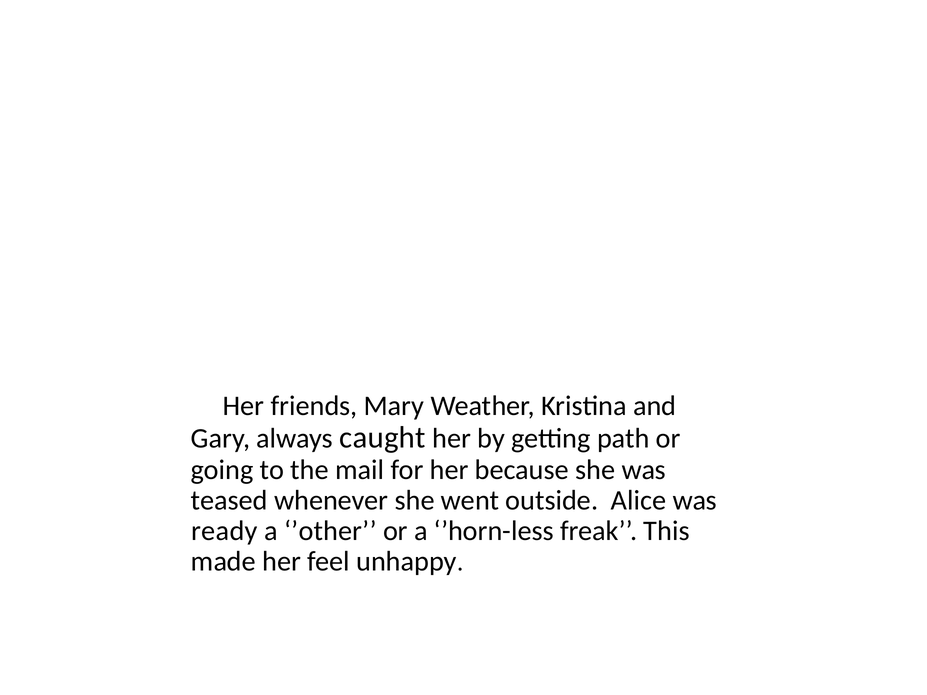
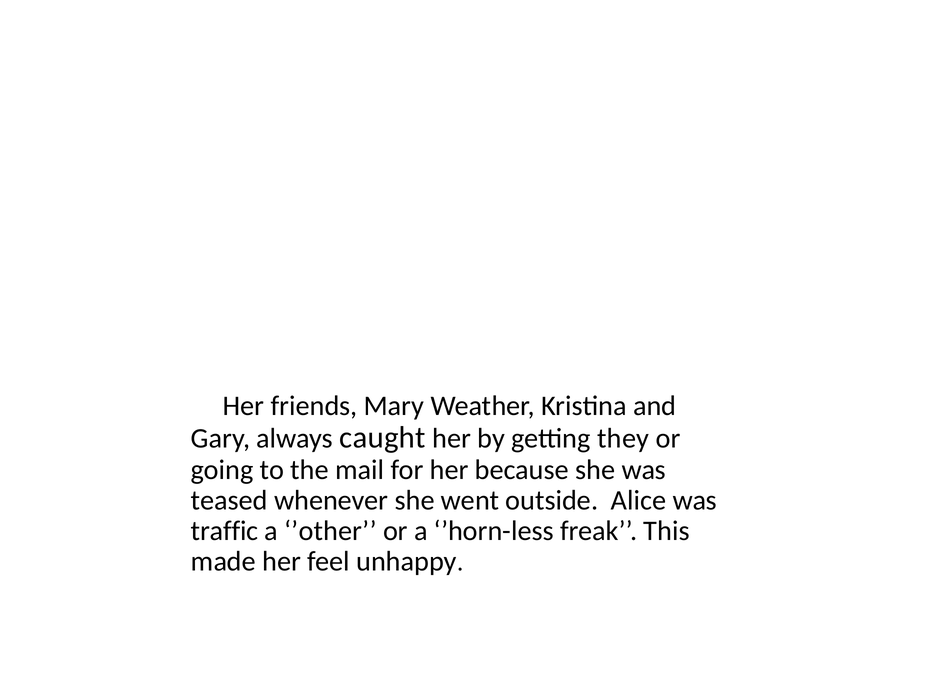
path: path -> they (623, 439)
ready: ready -> traffic (225, 531)
